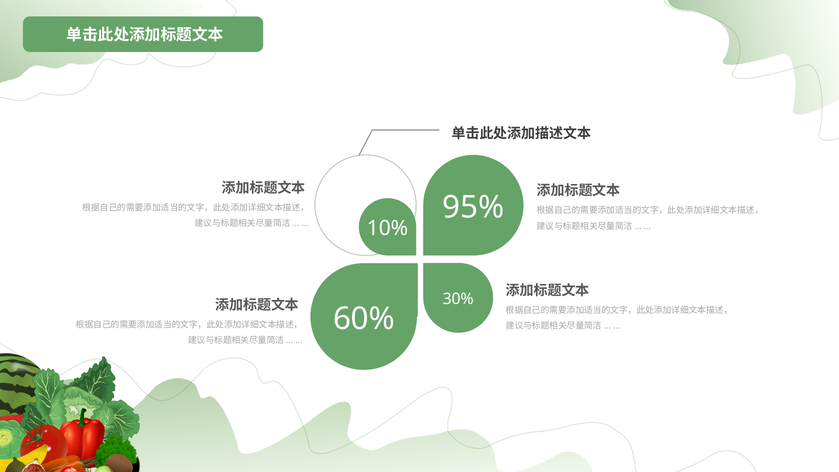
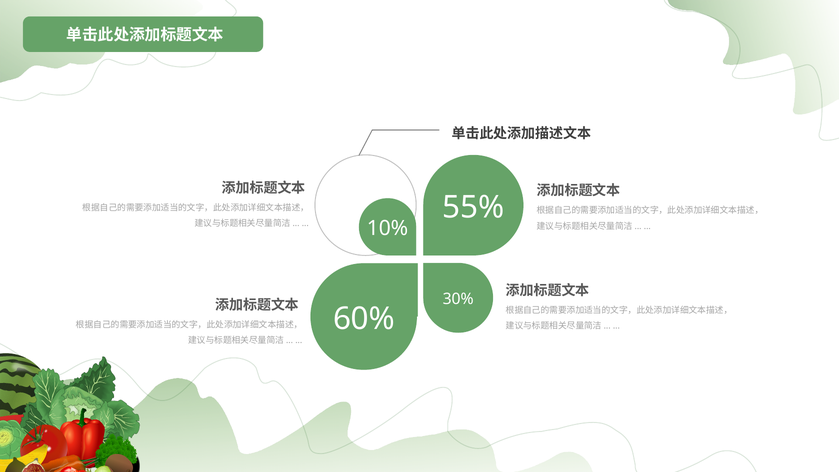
95%: 95% -> 55% (473, 207)
